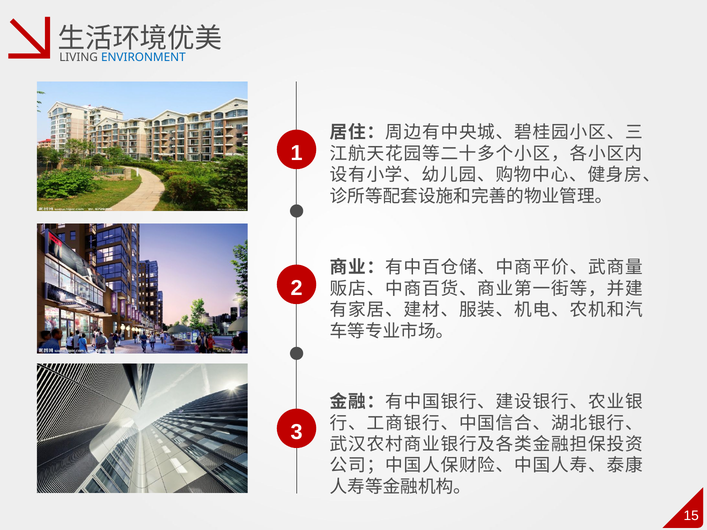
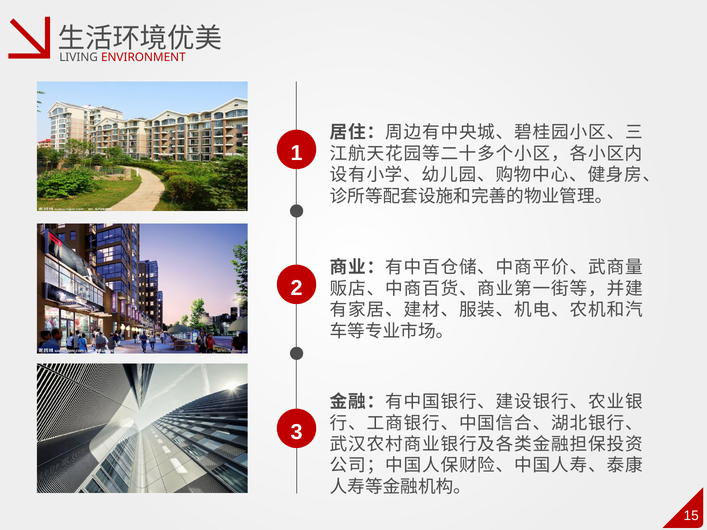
ENVIRONMENT colour: blue -> red (143, 57)
